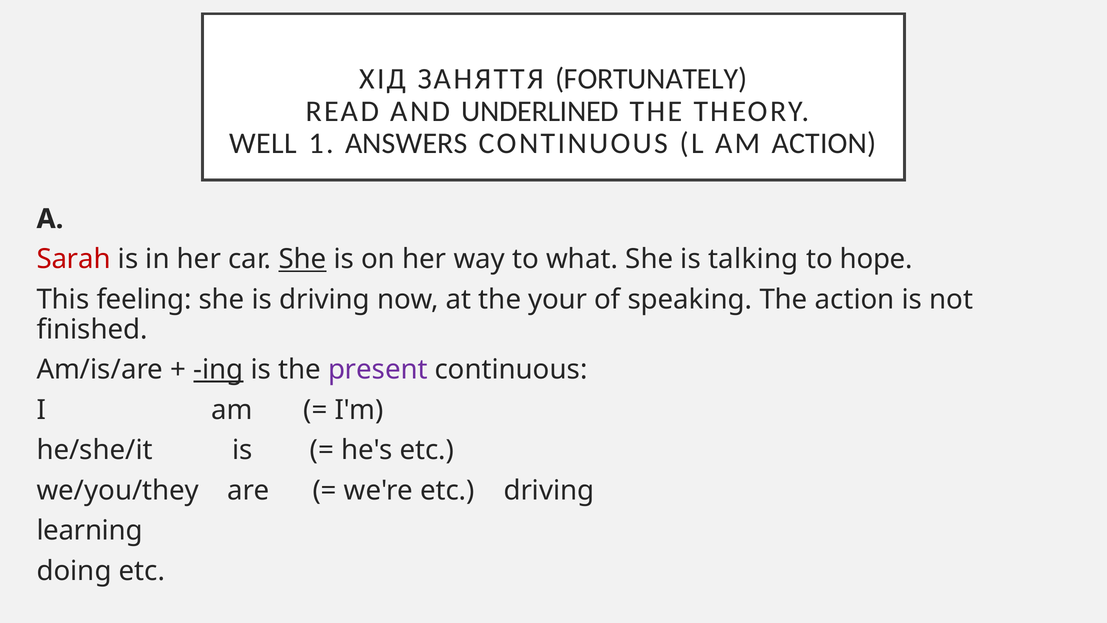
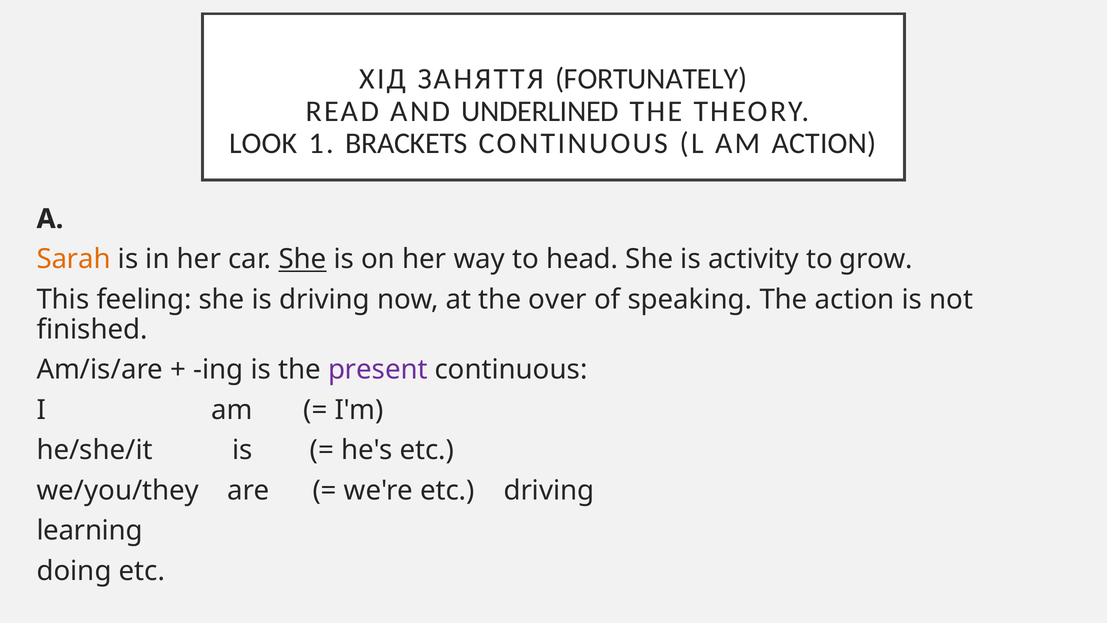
WELL: WELL -> LOOK (263, 143)
ANSWERS: ANSWERS -> BRACKETS (406, 143)
Sarah colour: red -> orange (74, 259)
what: what -> head (582, 259)
talking: talking -> activity (753, 259)
hope: hope -> grow (876, 259)
your: your -> over (558, 299)
ing underline: present -> none (218, 369)
